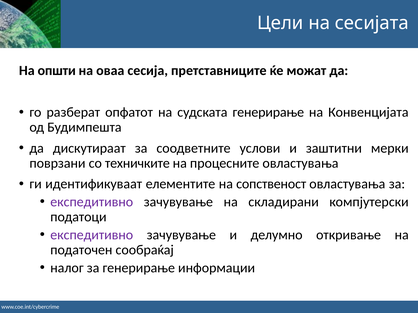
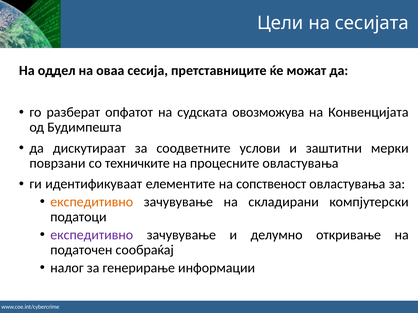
општи: општи -> оддел (57, 71)
судската генерирање: генерирање -> овозможува (268, 113)
експедитивно colour: purple -> orange (92, 202)
